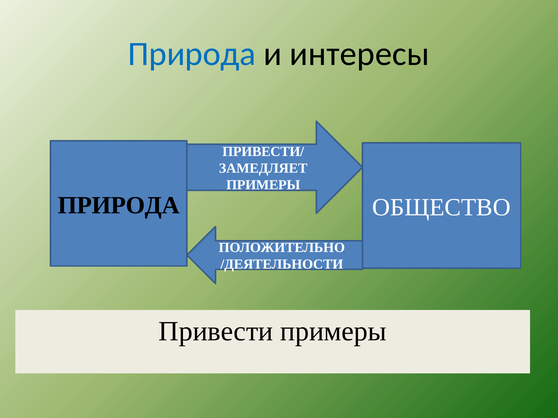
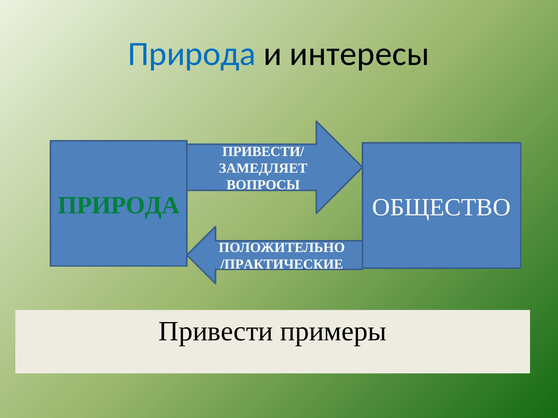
ПРИМЕРЫ: ПРИМЕРЫ -> ВОПРОСЫ (263, 185)
ПРИРОДА colour: black -> green (119, 205)
/ДЕЯТЕЛЬНОСТИ: /ДЕЯТЕЛЬНОСТИ -> /ПРАКТИЧЕСКИЕ (282, 265)
